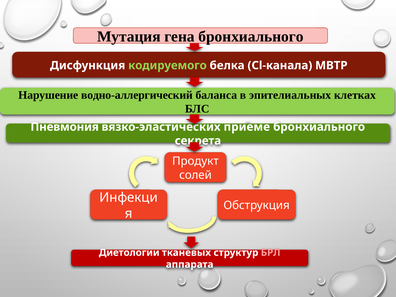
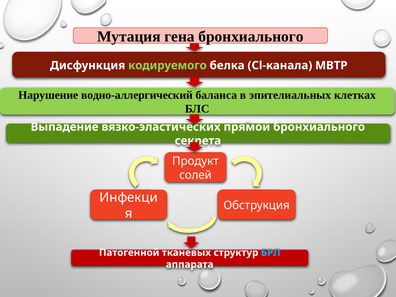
Пневмония: Пневмония -> Выпадение (65, 127)
приеме: приеме -> прямой (247, 127)
Диетологии: Диетологии -> Патогенной (129, 253)
БРЛ colour: pink -> light blue (271, 253)
